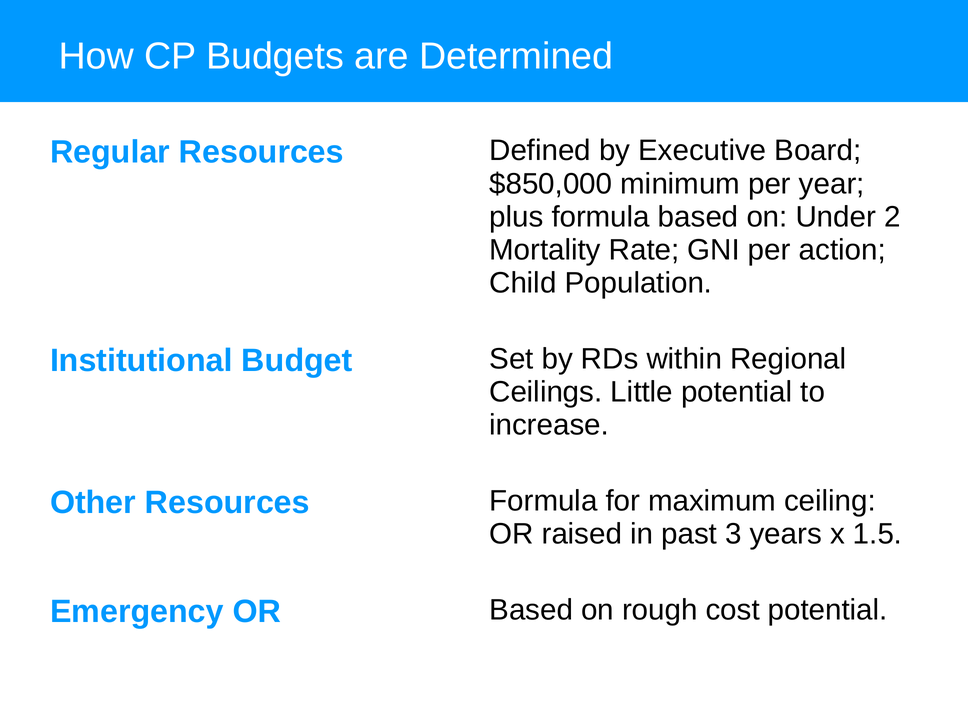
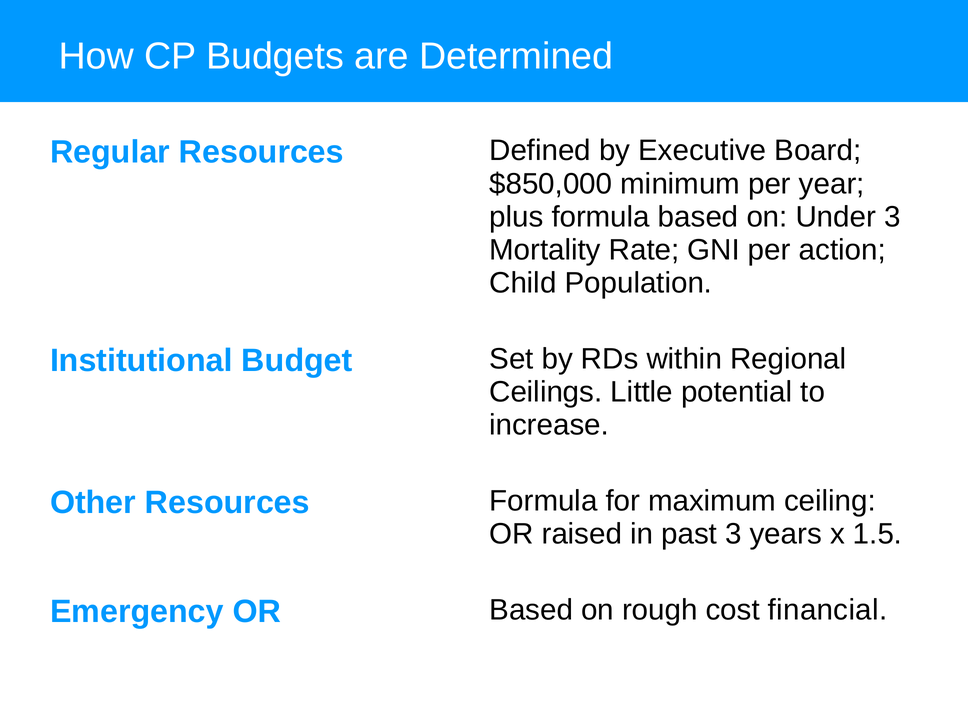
Under 2: 2 -> 3 (892, 217)
cost potential: potential -> financial (828, 610)
